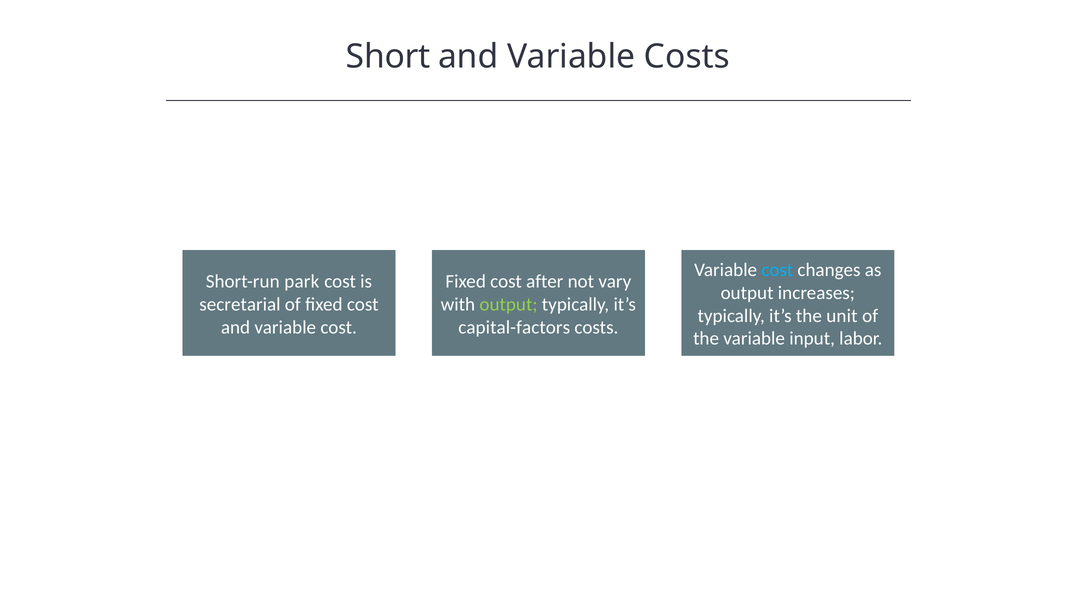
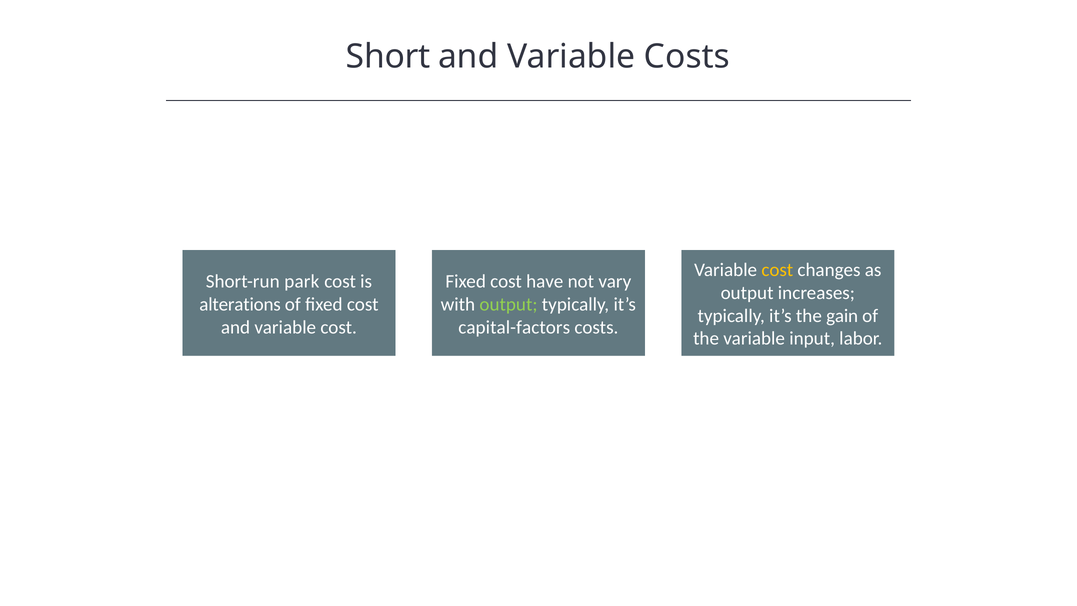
cost colour: light blue -> yellow (777, 270)
after: after -> have (545, 281)
secretarial: secretarial -> alterations (240, 304)
unit: unit -> gain (842, 316)
